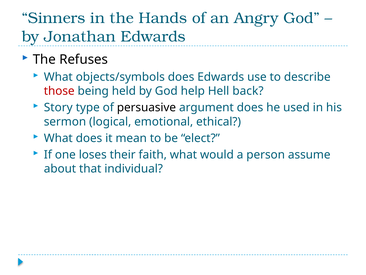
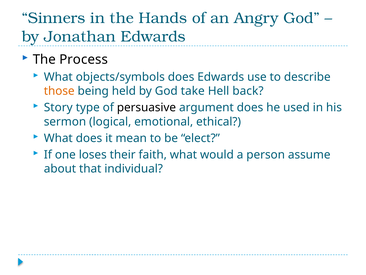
Refuses: Refuses -> Process (84, 59)
those colour: red -> orange (59, 91)
help: help -> take (193, 91)
